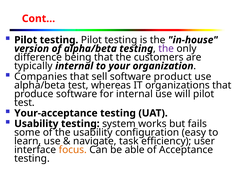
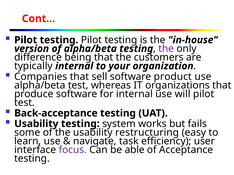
Your-acceptance: Your-acceptance -> Back-acceptance (56, 113)
configuration: configuration -> restructuring (147, 133)
focus colour: orange -> purple (73, 150)
